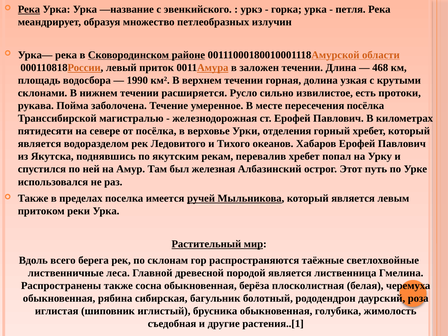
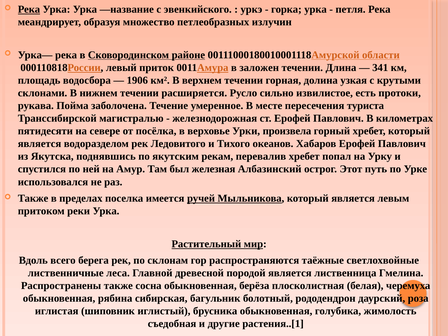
468: 468 -> 341 (380, 68)
1990: 1990 -> 1906 (137, 80)
пересечения посёлка: посёлка -> туриста (365, 106)
отделения: отделения -> произвела (287, 131)
